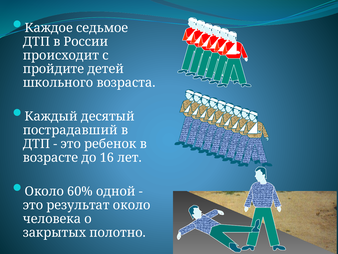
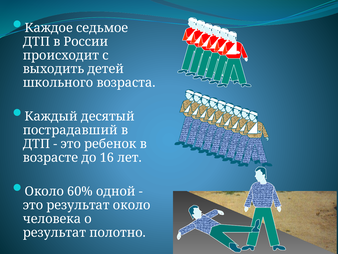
пройдите: пройдите -> выходить (53, 69)
закрытых: закрытых -> результат (54, 232)
